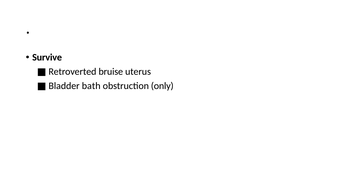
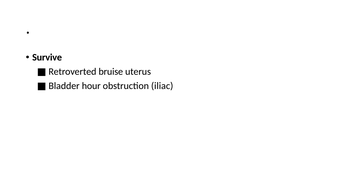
bath: bath -> hour (91, 86)
only: only -> iliac (162, 86)
